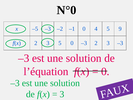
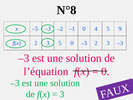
N°0: N°0 -> N°8 (66, 10)
